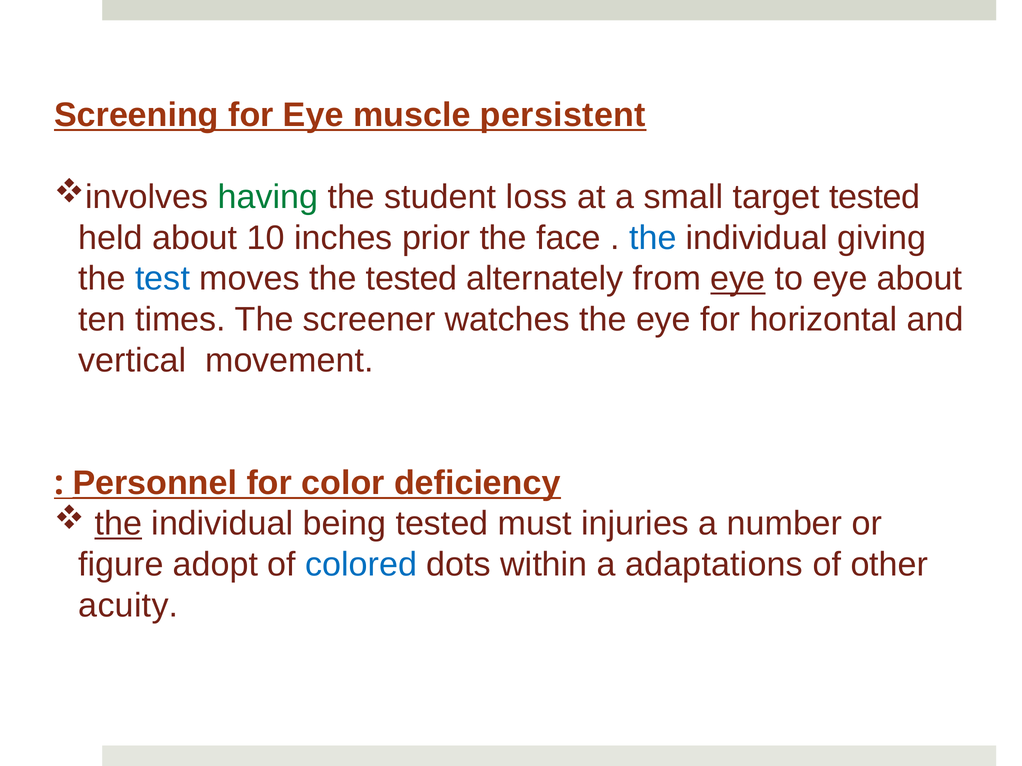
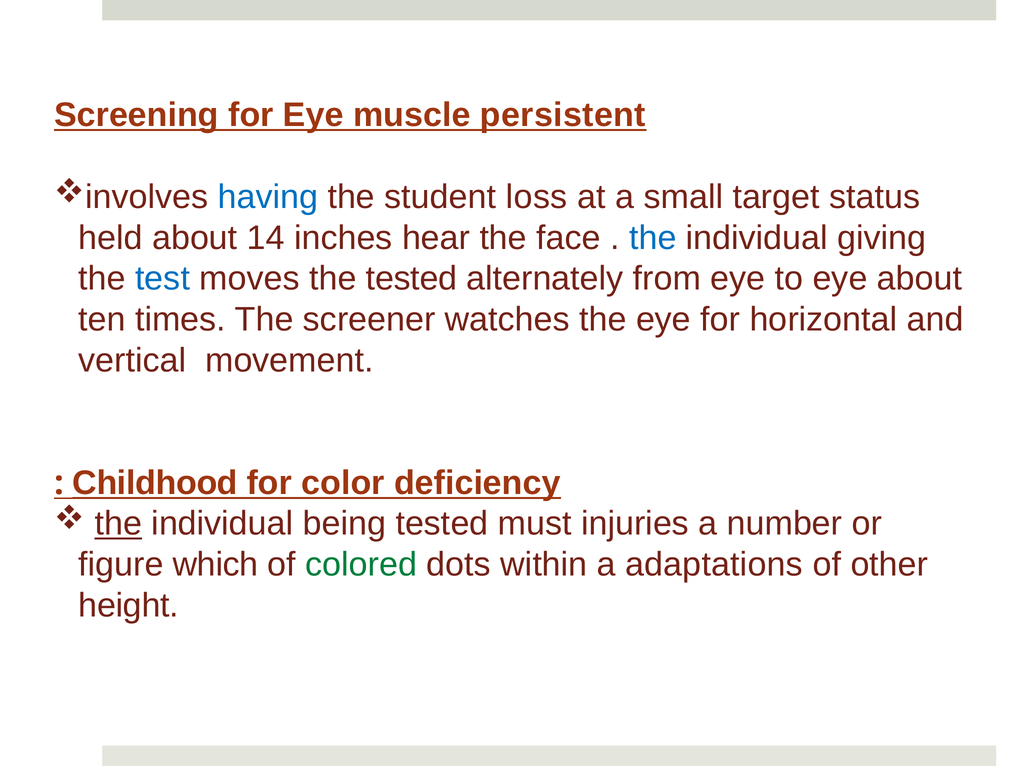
having colour: green -> blue (268, 197)
target tested: tested -> status (875, 197)
10: 10 -> 14 (266, 238)
prior: prior -> hear (436, 238)
eye underline: present -> none (738, 279)
Personnel: Personnel -> Childhood (155, 483)
adopt: adopt -> which (216, 565)
colored colour: blue -> green (361, 565)
acuity: acuity -> height (129, 606)
